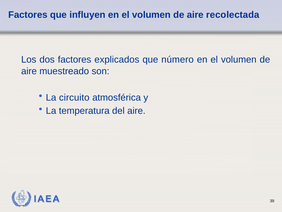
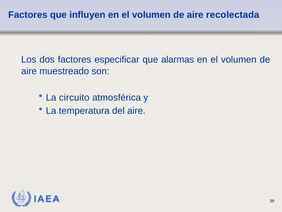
explicados: explicados -> especificar (117, 60)
número: número -> alarmas (178, 60)
